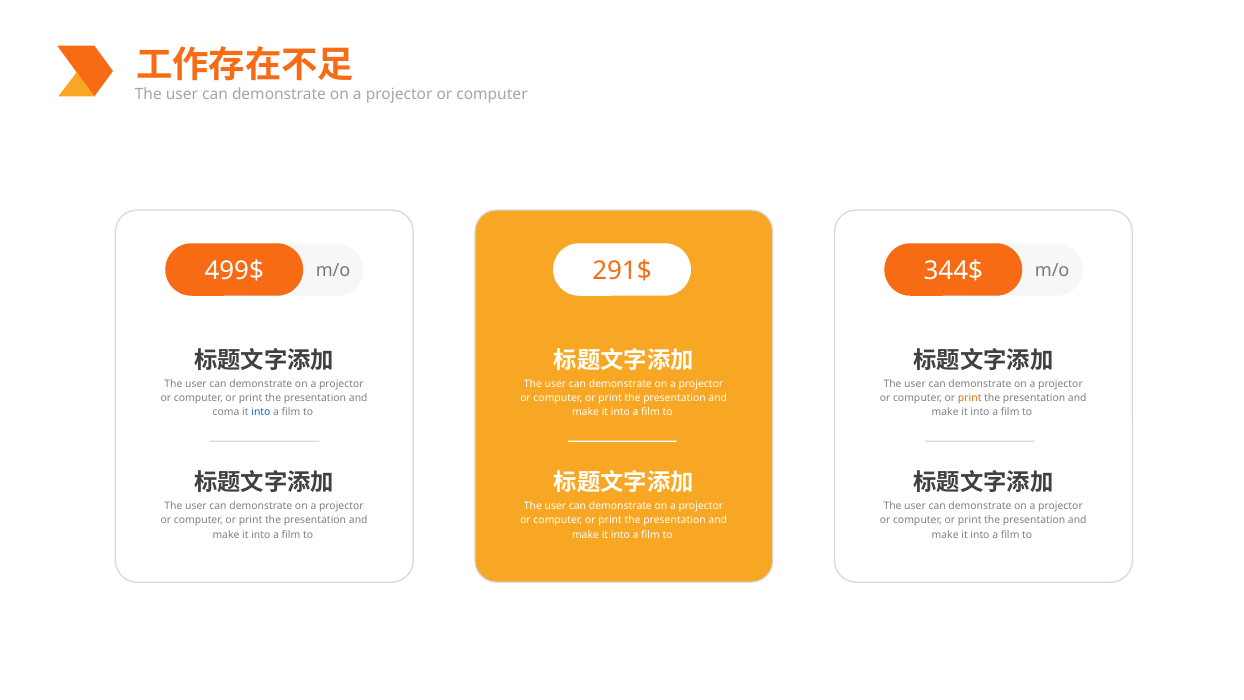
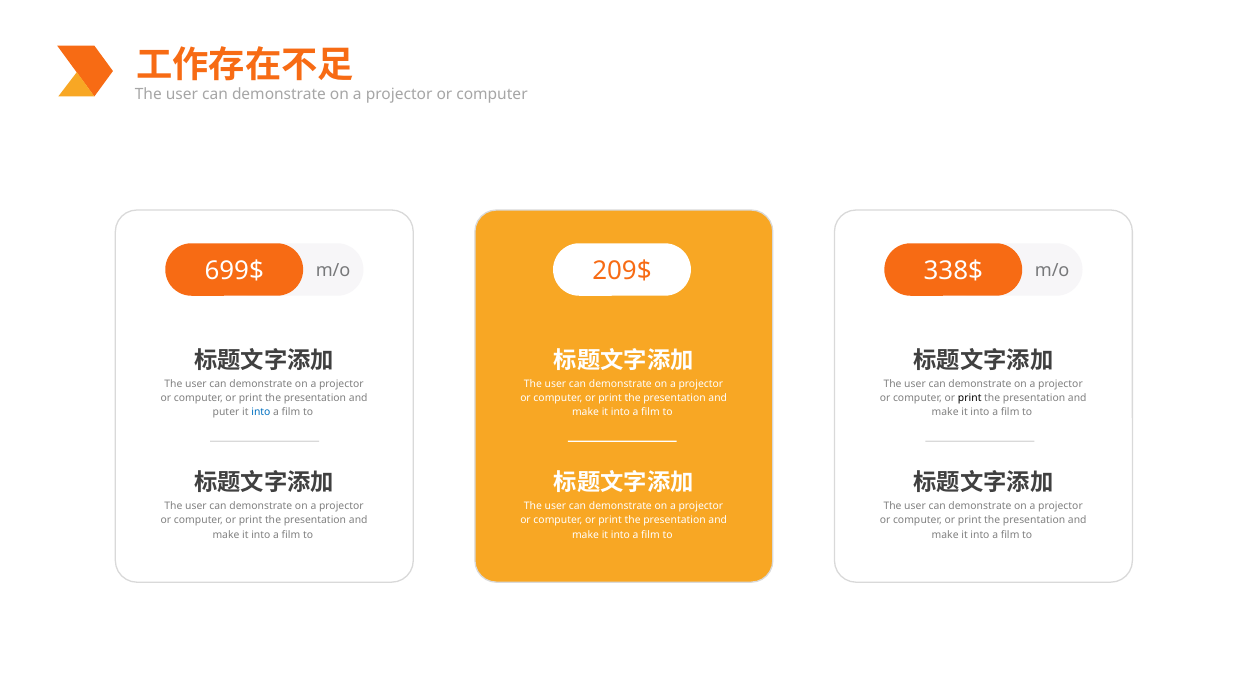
499$: 499$ -> 699$ (234, 271)
291$: 291$ -> 209$ (622, 271)
344$: 344$ -> 338$ (953, 271)
print colour: orange -> black (970, 398)
coma: coma -> puter (226, 412)
